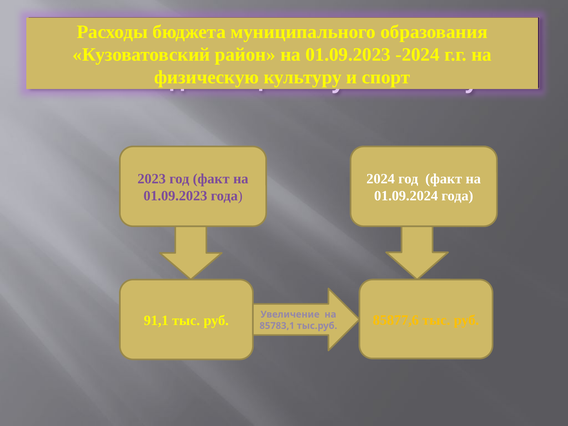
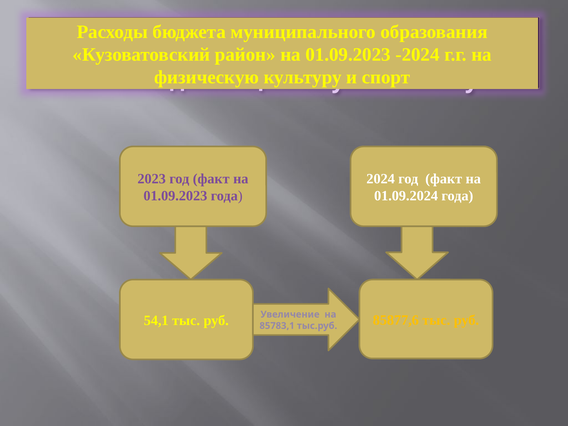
91,1: 91,1 -> 54,1 (156, 320)
